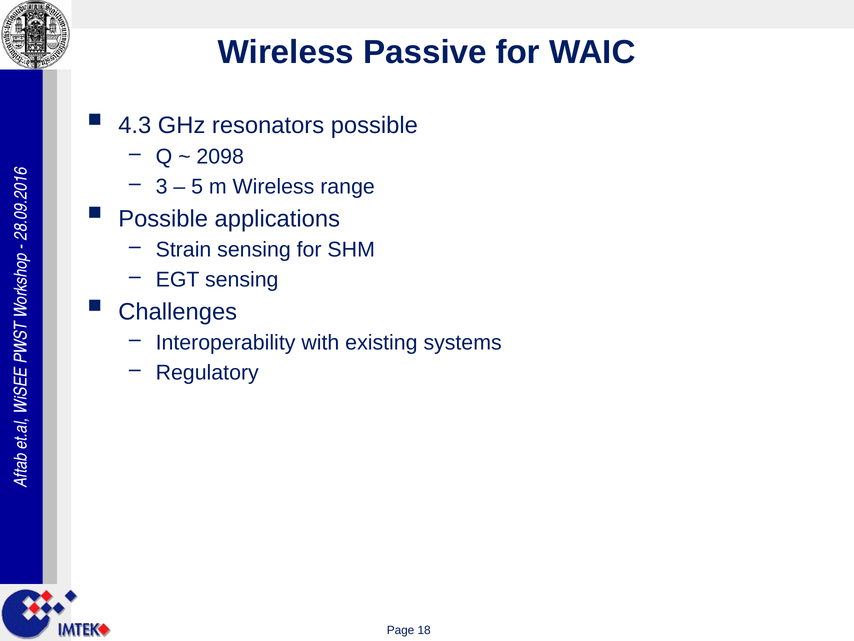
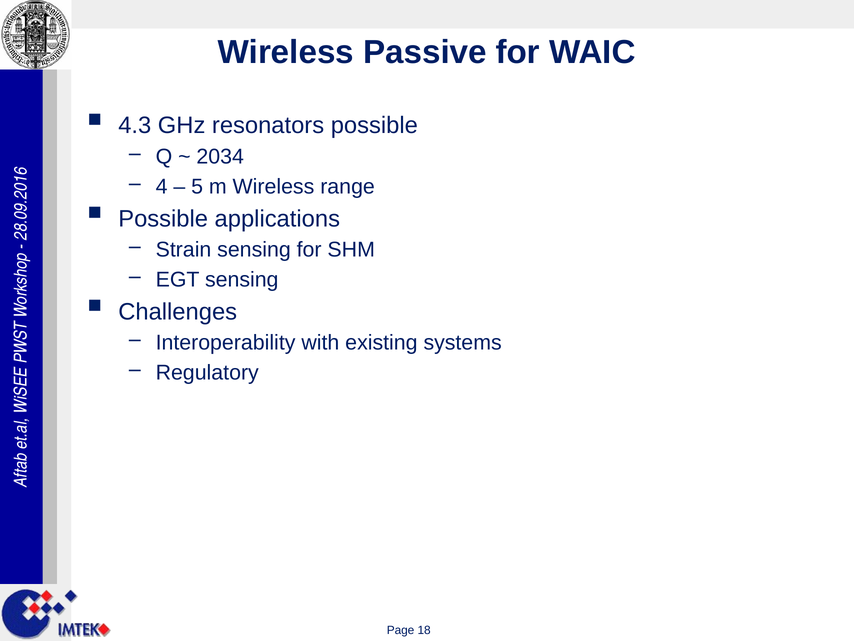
2098: 2098 -> 2034 (220, 157)
3: 3 -> 4 (162, 187)
